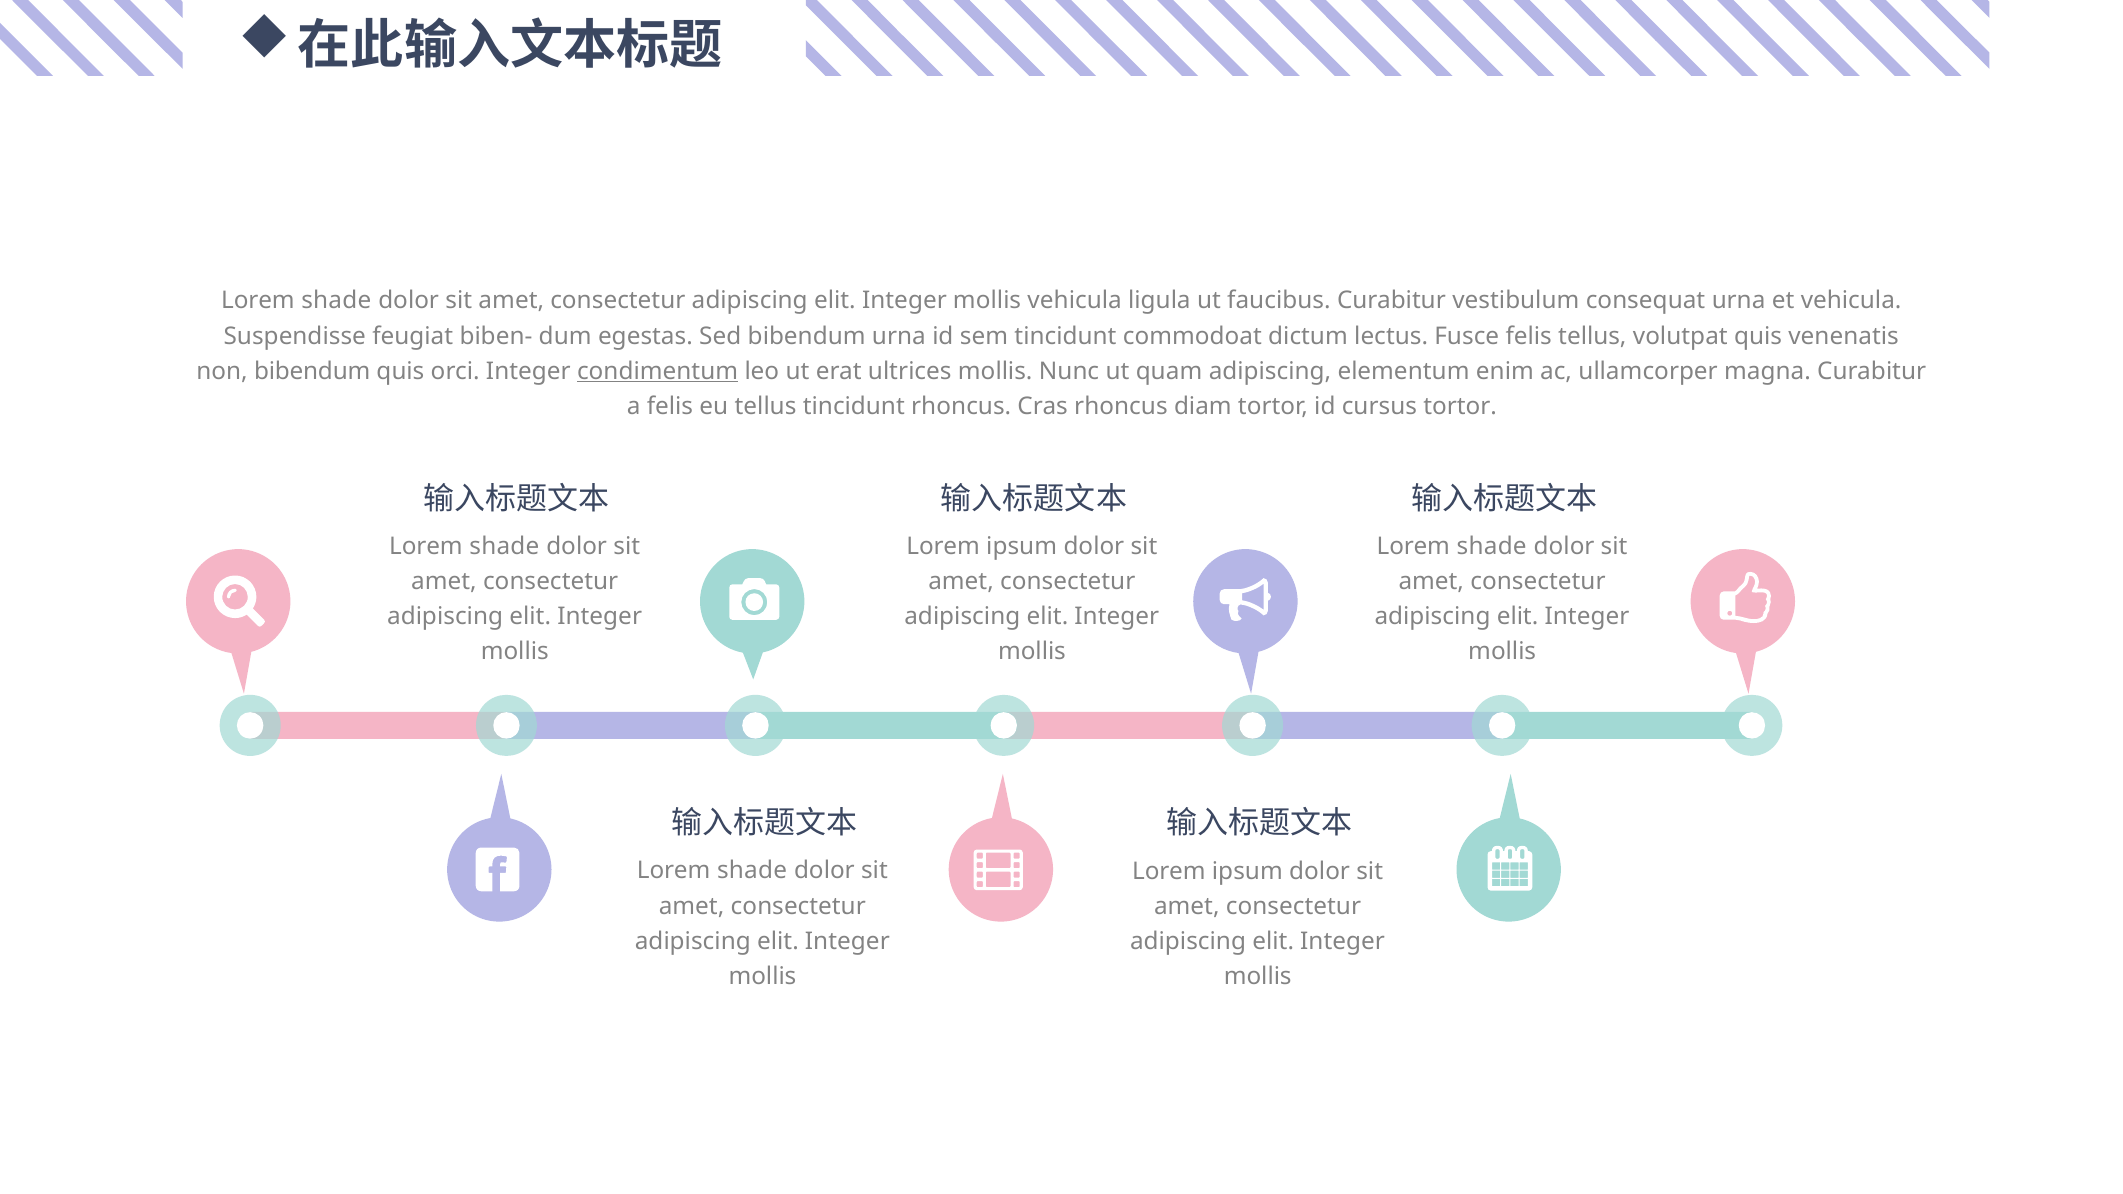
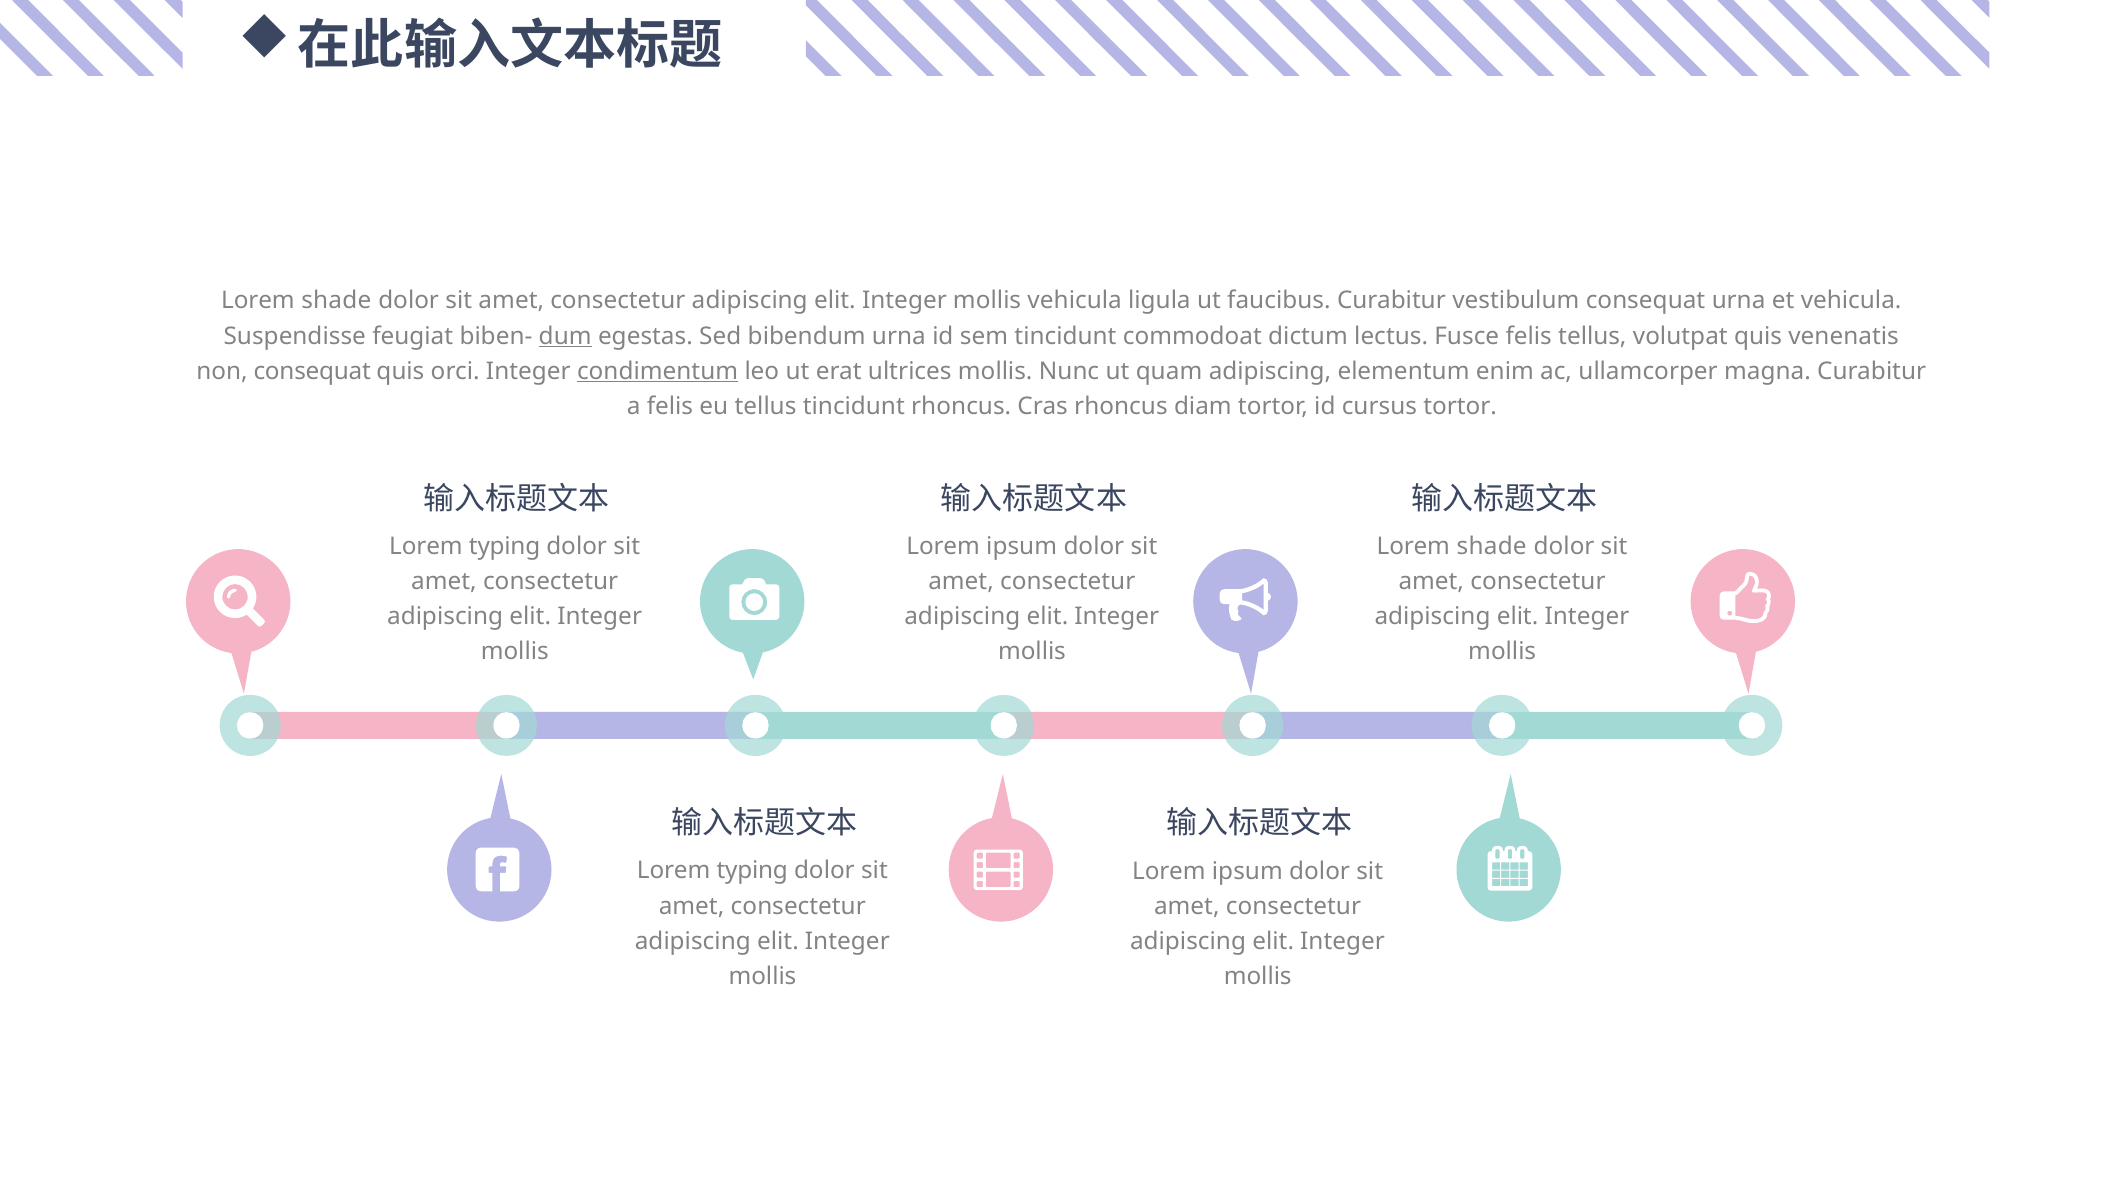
dum underline: none -> present (565, 336)
non bibendum: bibendum -> consequat (312, 371)
shade: shade -> typing (505, 547)
shade: shade -> typing (752, 871)
